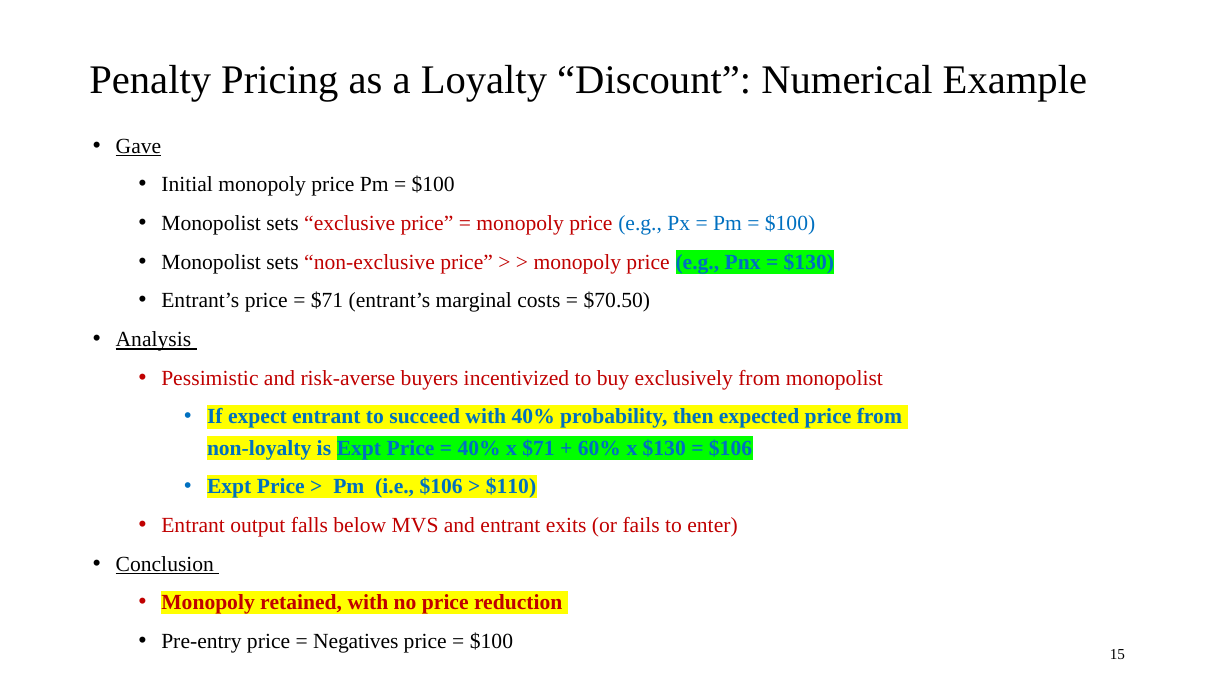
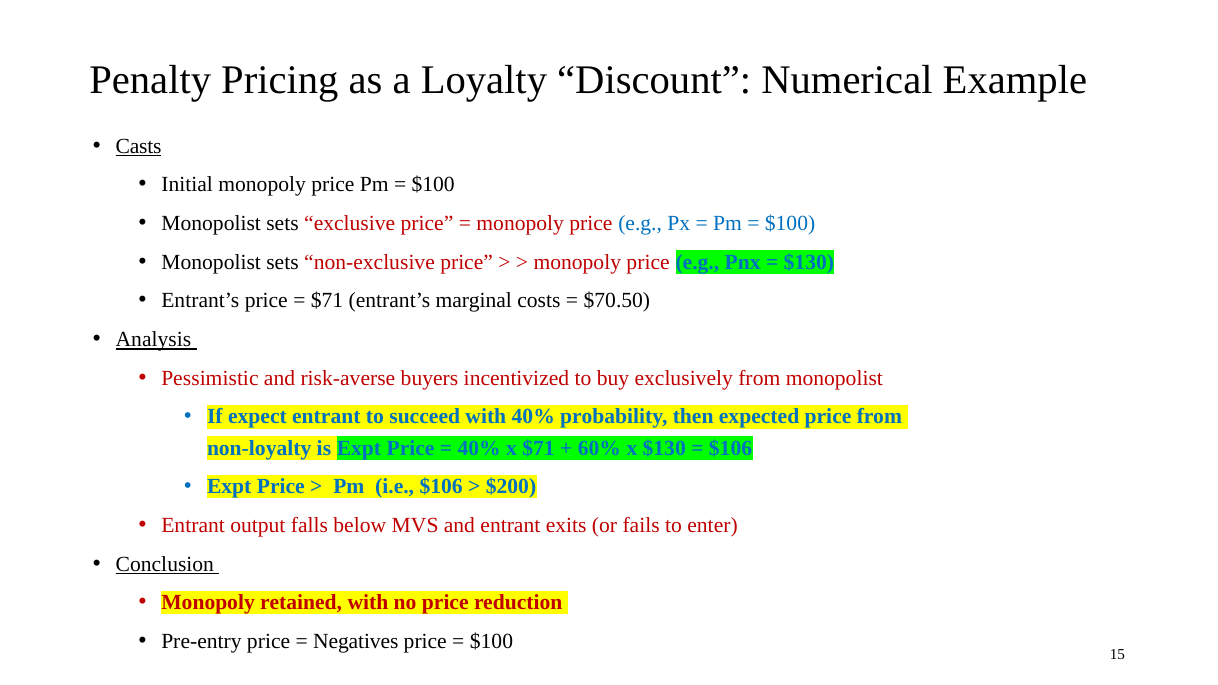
Gave: Gave -> Casts (139, 146)
$110: $110 -> $200 (511, 487)
